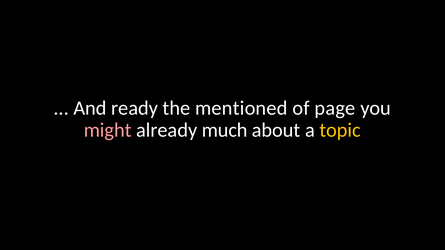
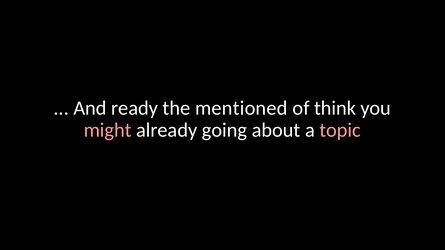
page: page -> think (335, 108)
much: much -> going (225, 130)
topic colour: yellow -> pink (340, 130)
